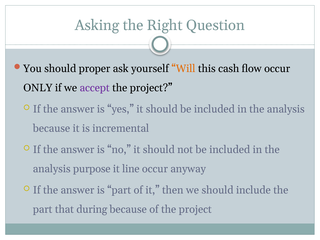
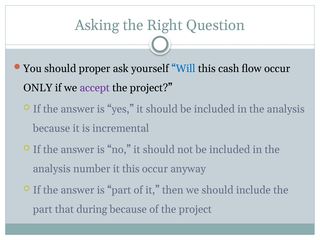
Will colour: orange -> blue (183, 69)
purpose: purpose -> number (92, 169)
it line: line -> this (131, 169)
